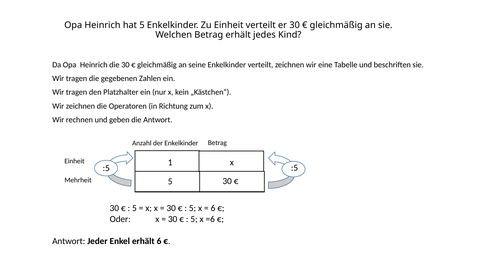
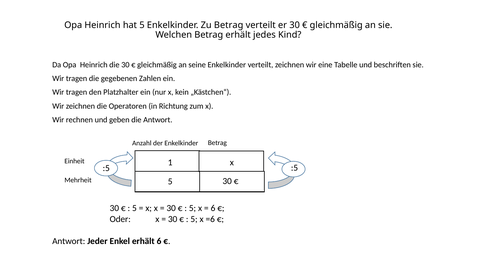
Zu Einheit: Einheit -> Betrag (229, 25)
